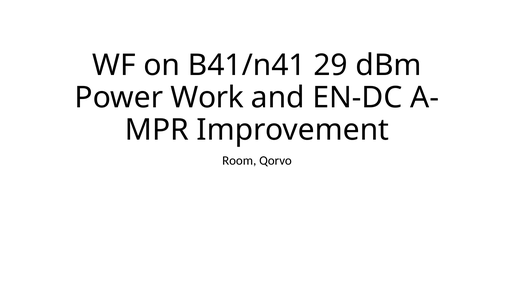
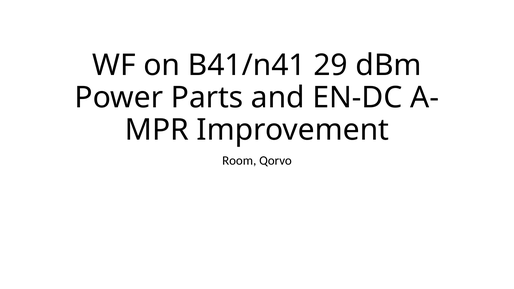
Work: Work -> Parts (207, 98)
